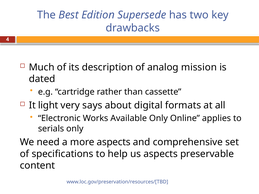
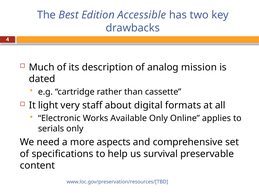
Supersede: Supersede -> Accessible (142, 15)
says: says -> staff (92, 105)
us aspects: aspects -> survival (161, 154)
